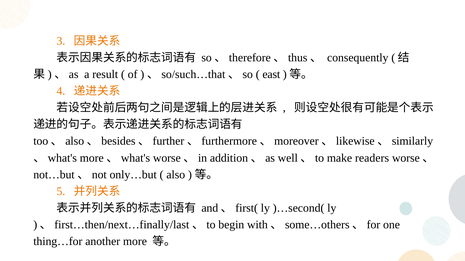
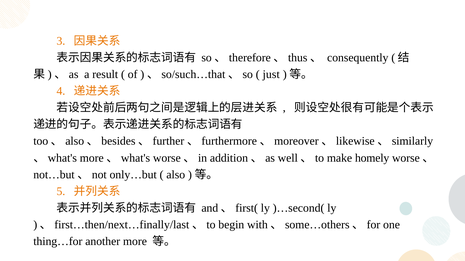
east: east -> just (271, 74)
readers: readers -> homely (372, 158)
